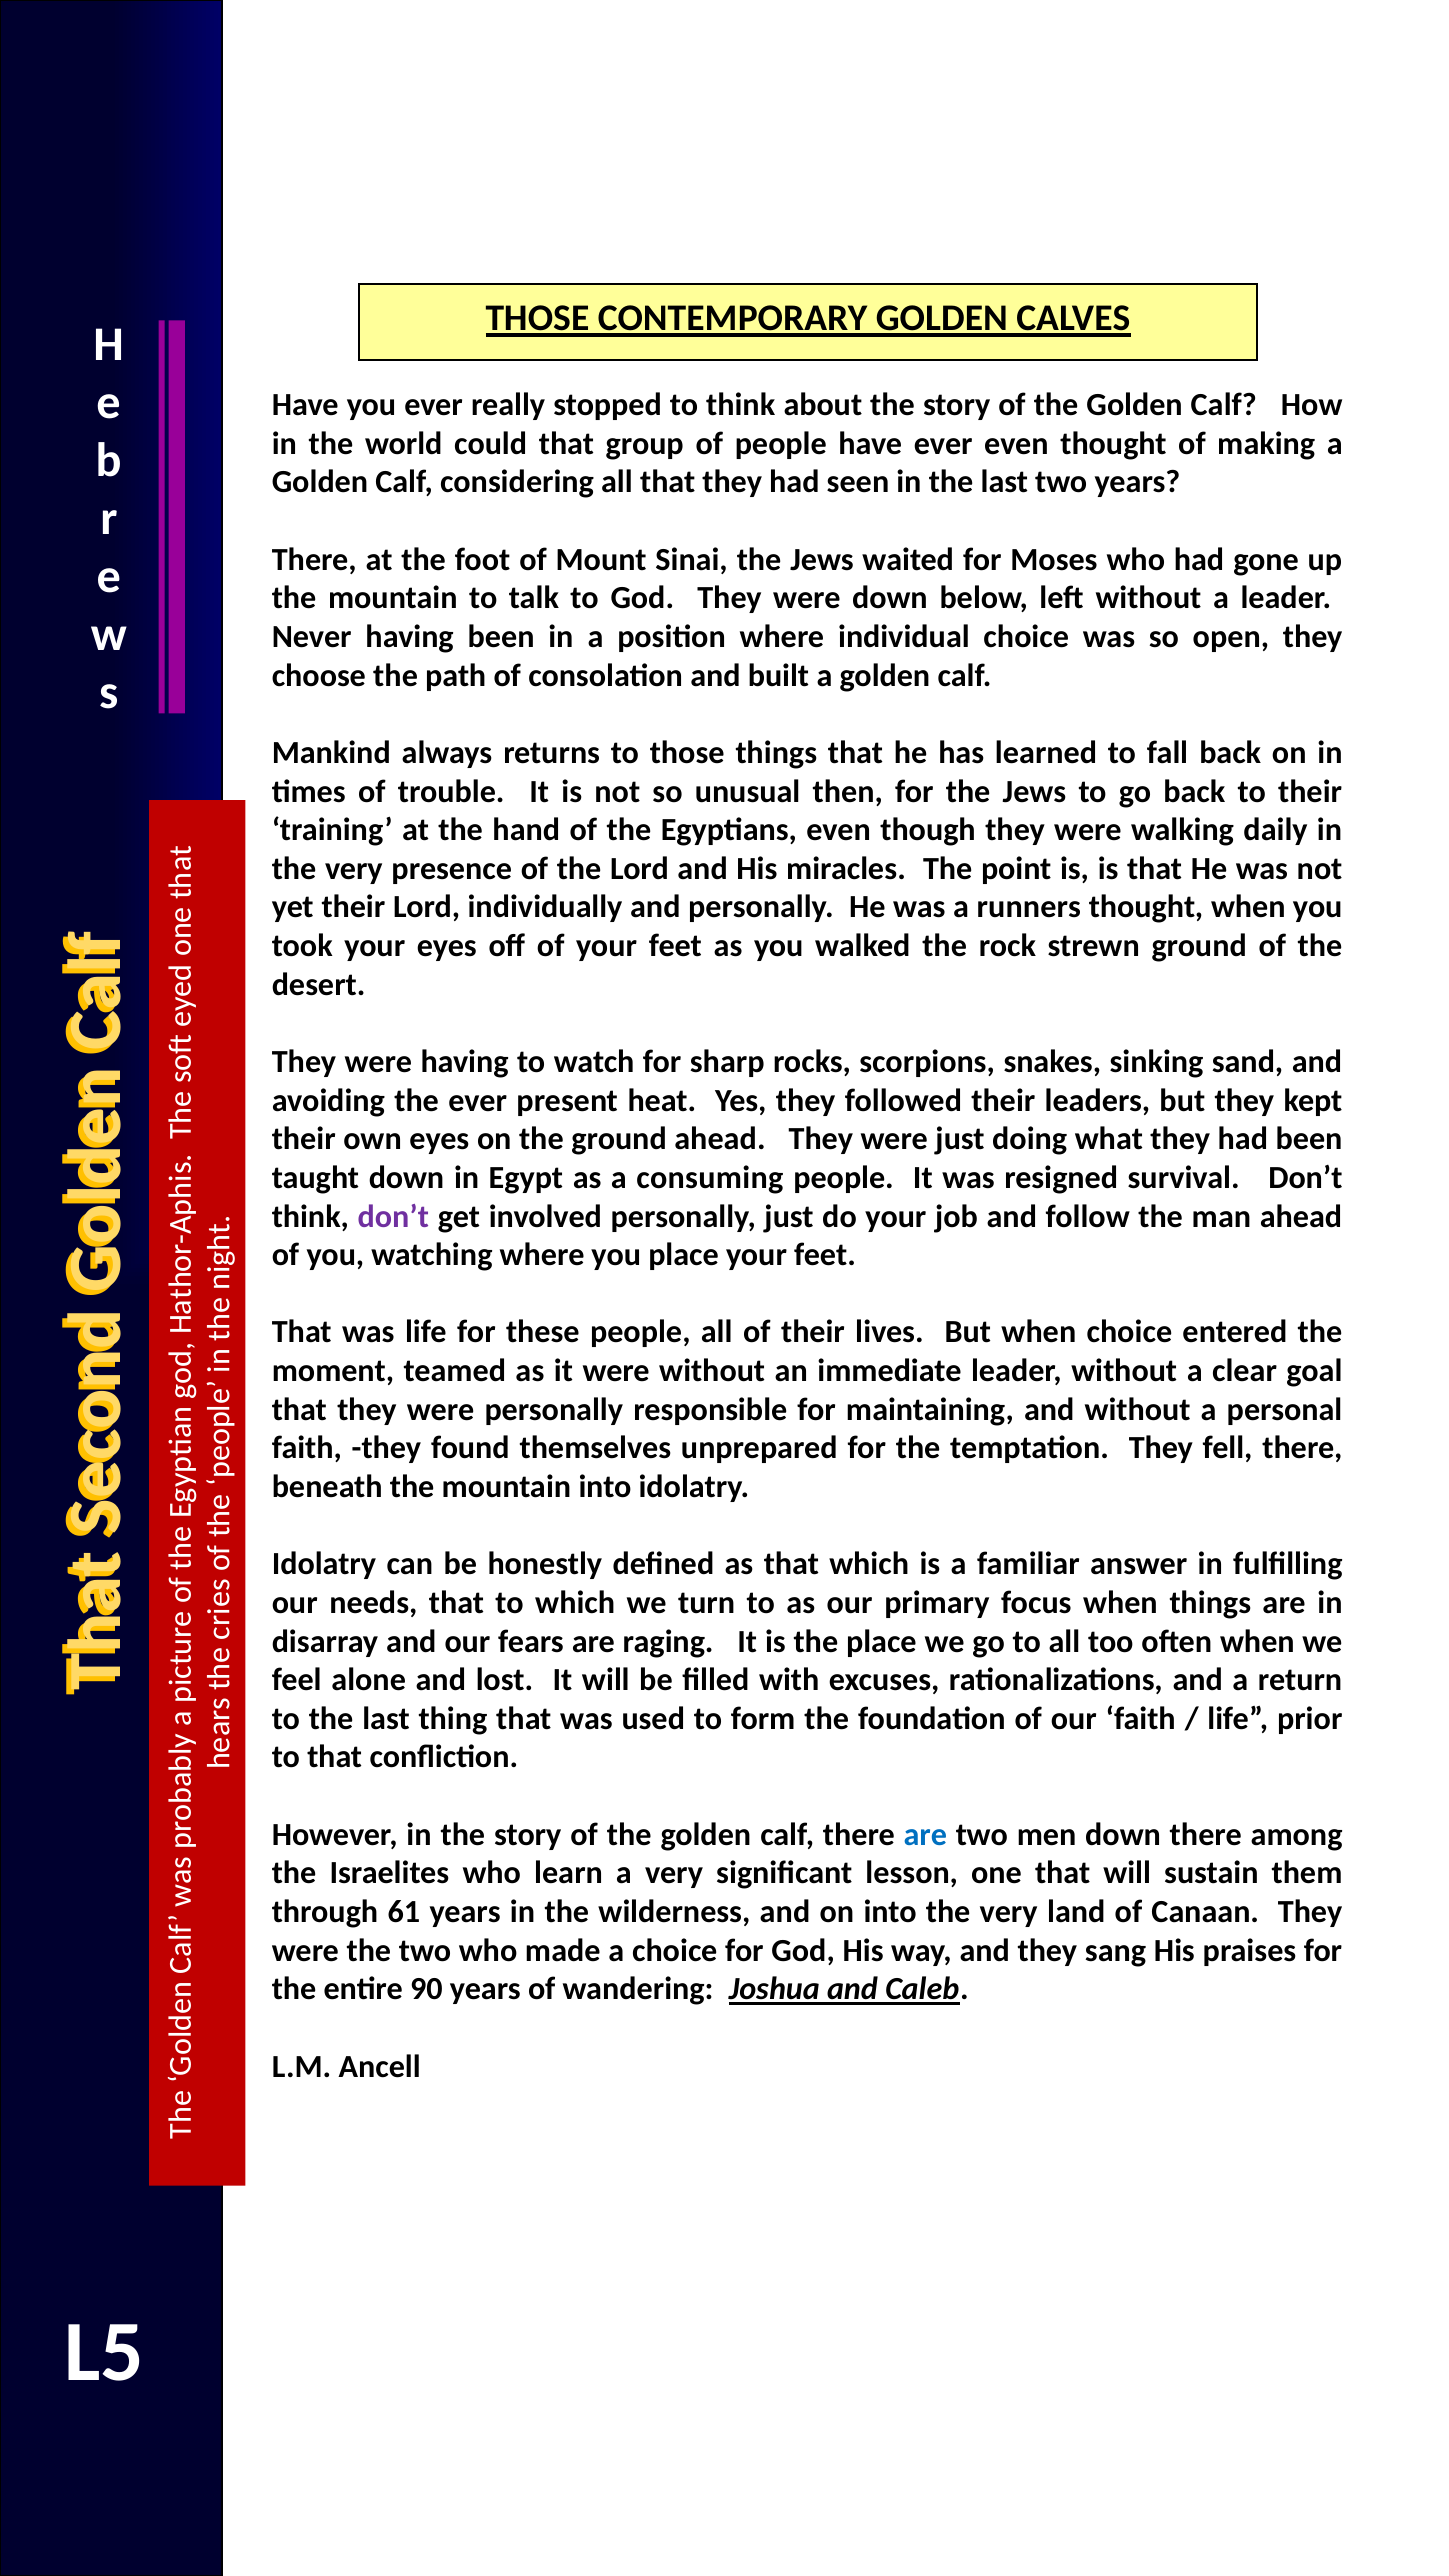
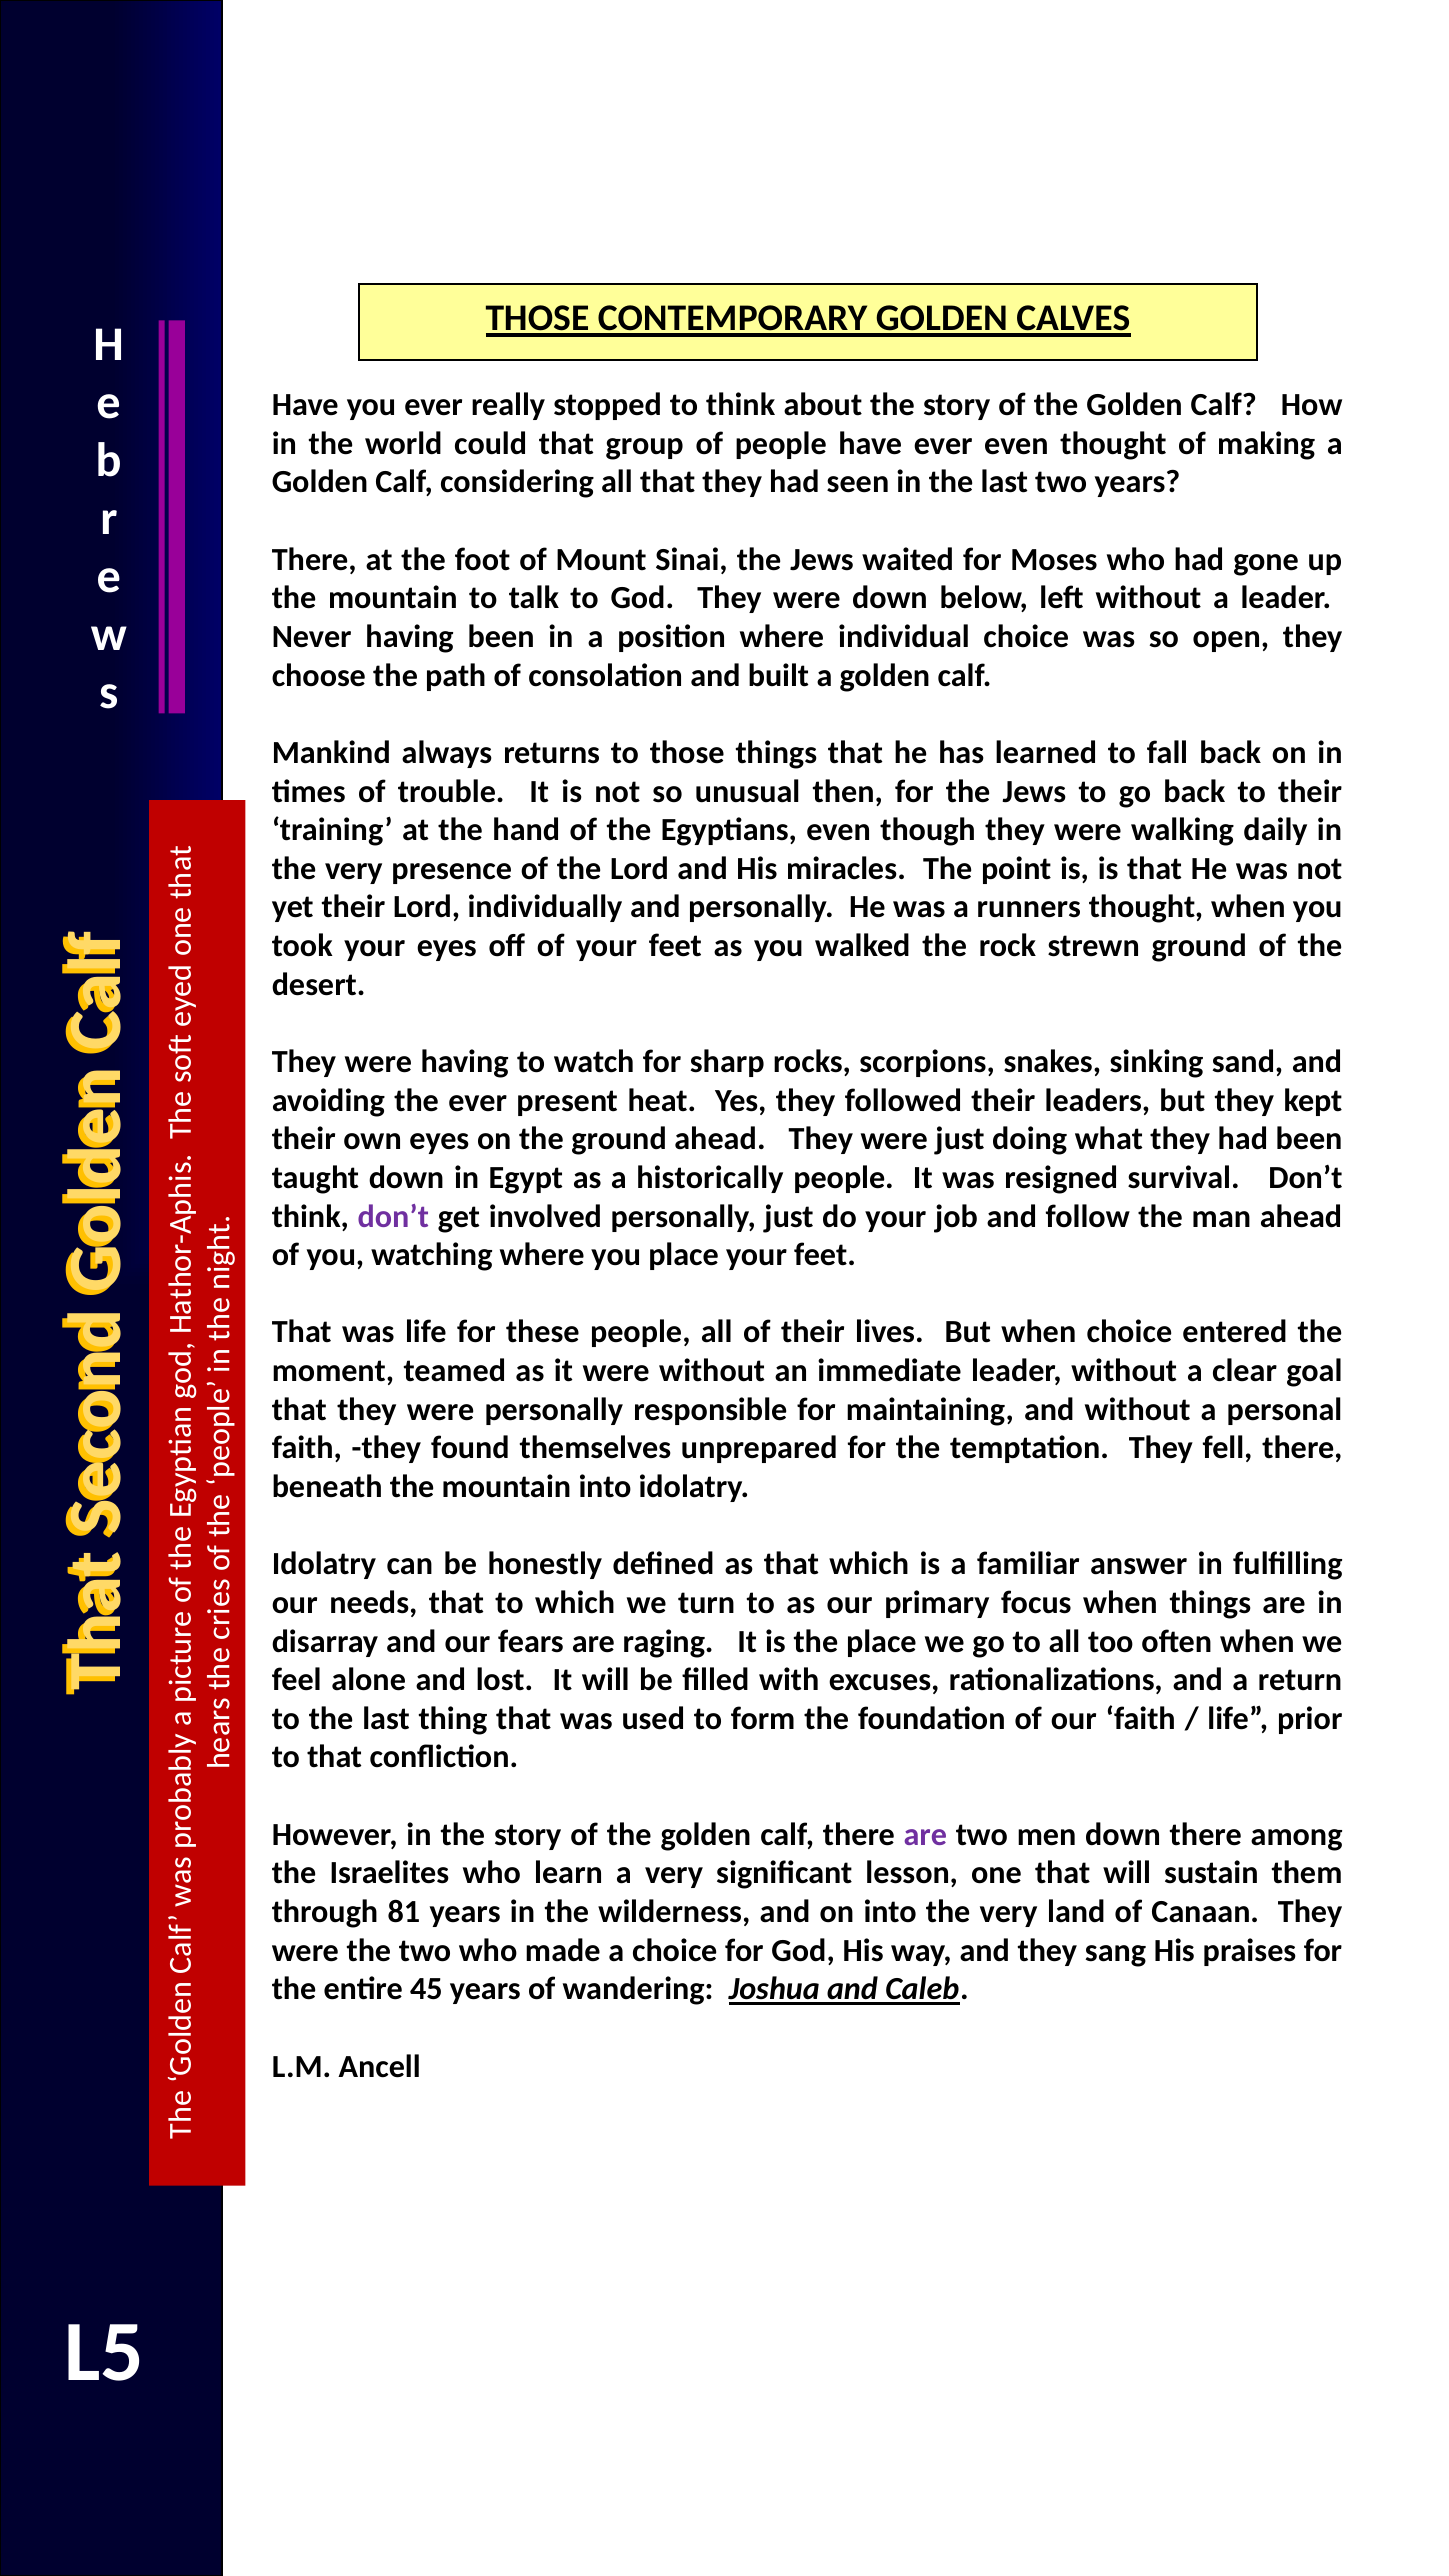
consuming: consuming -> historically (710, 1178)
are colour: blue -> purple (925, 1835)
61: 61 -> 81 (404, 1912)
90: 90 -> 45 (426, 1989)
